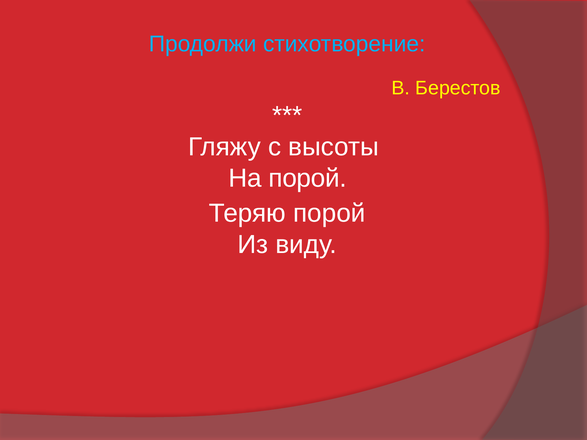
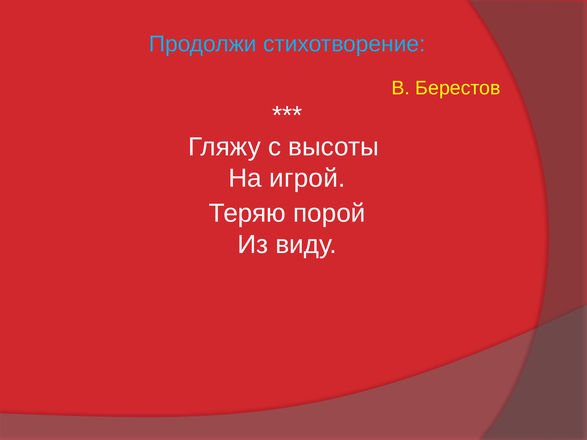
На порой: порой -> игрой (307, 178)
